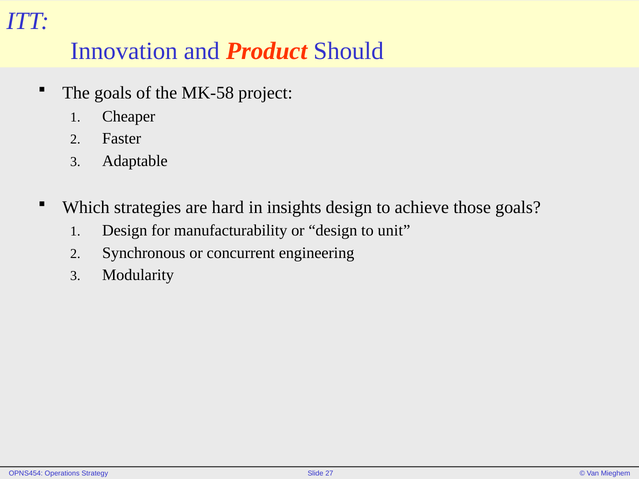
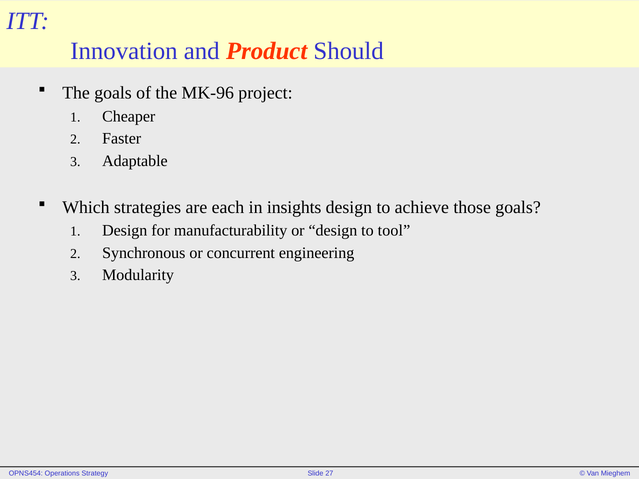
MK-58: MK-58 -> MK-96 (208, 93)
hard: hard -> each (228, 207)
unit: unit -> tool (394, 231)
